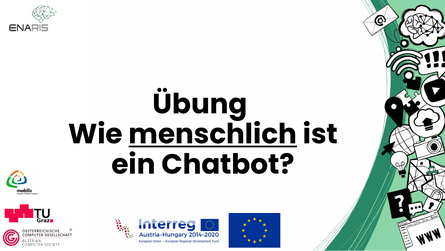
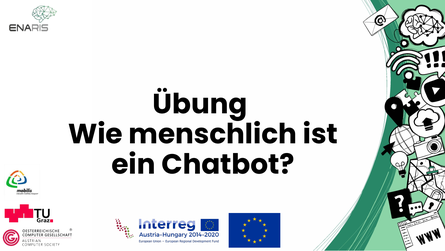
menschlich underline: present -> none (213, 134)
